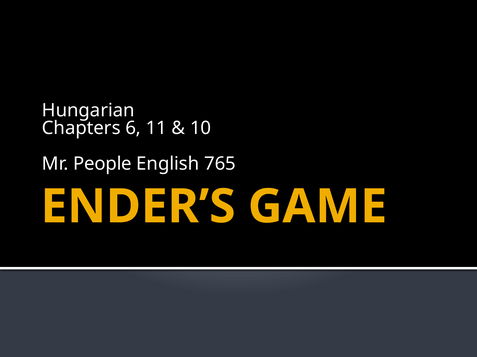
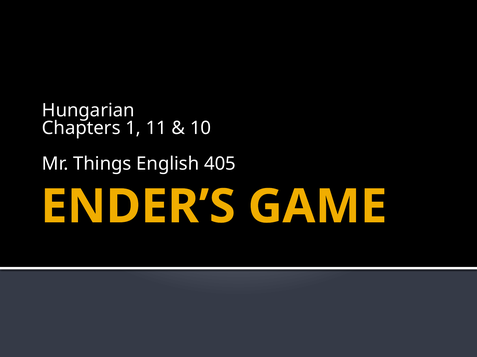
6: 6 -> 1 (133, 128)
People: People -> Things (102, 164)
765: 765 -> 405 (220, 164)
